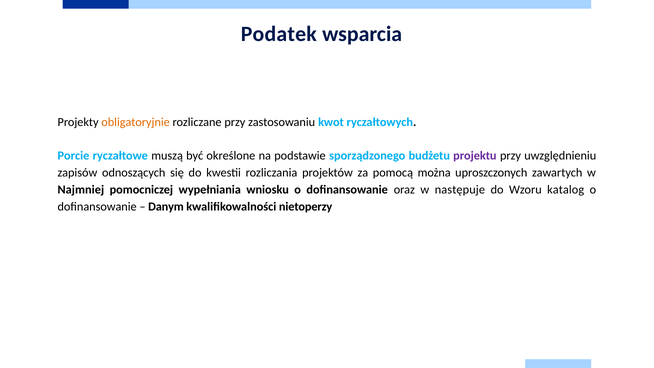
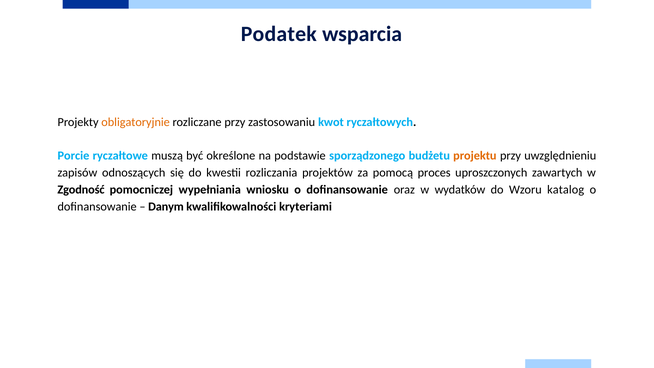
projektu colour: purple -> orange (475, 156)
można: można -> proces (434, 173)
Najmniej: Najmniej -> Zgodność (81, 190)
następuje: następuje -> wydatków (460, 190)
nietoperzy: nietoperzy -> kryteriami (306, 206)
